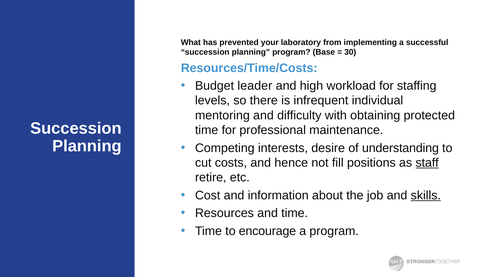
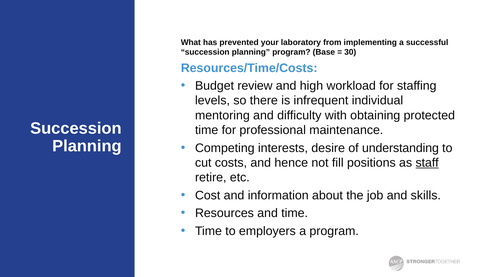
leader: leader -> review (255, 86)
skills underline: present -> none (426, 196)
encourage: encourage -> employers (267, 231)
